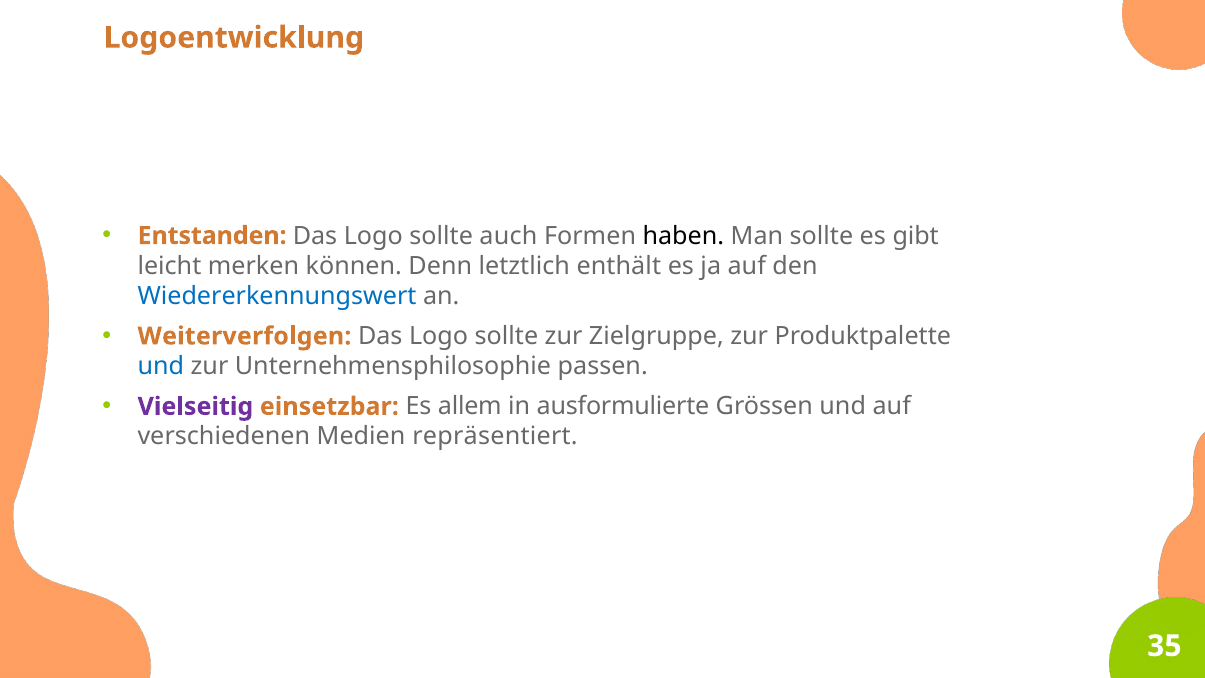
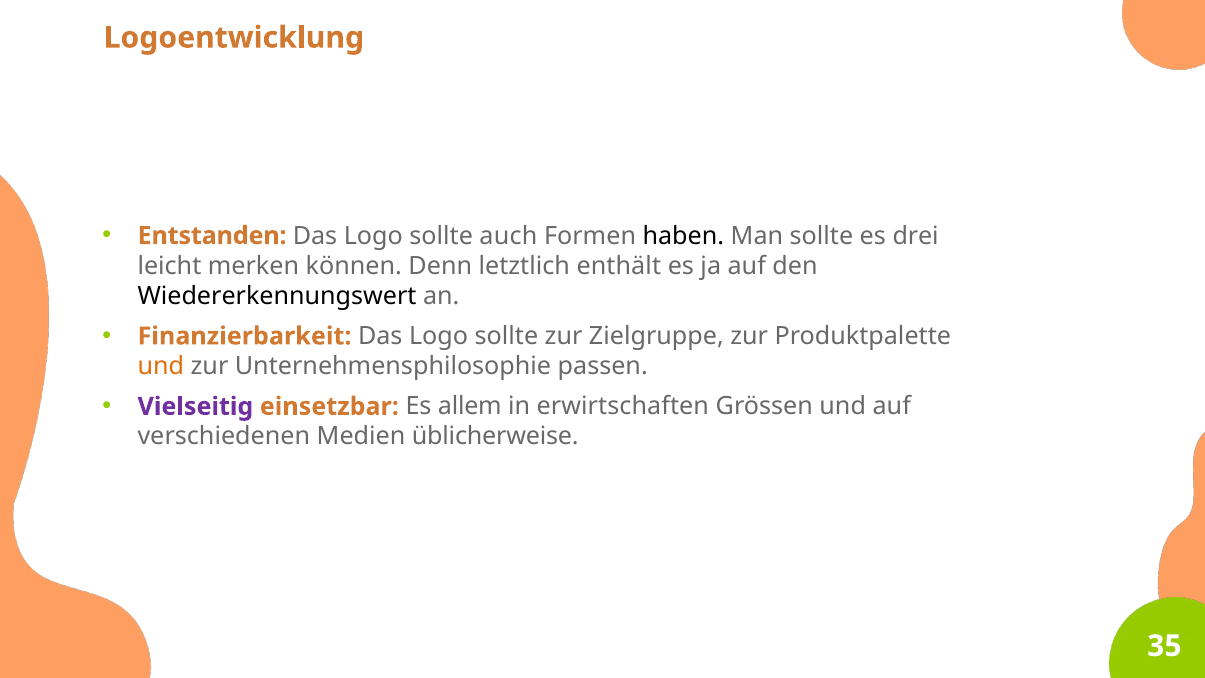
gibt: gibt -> drei (916, 236)
Wiedererkennungswert colour: blue -> black (277, 296)
Weiterverfolgen: Weiterverfolgen -> Finanzierbarkeit (245, 336)
und colour: blue -> orange (161, 366)
ausformulierte: ausformulierte -> erwirtschaften (623, 406)
repräsentiert: repräsentiert -> üblicherweise (495, 437)
